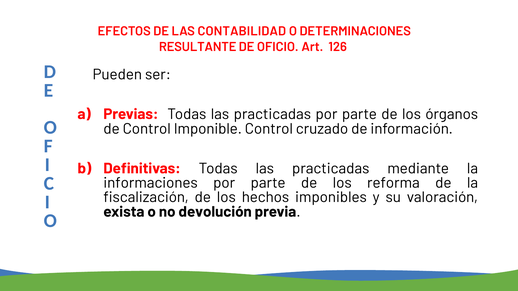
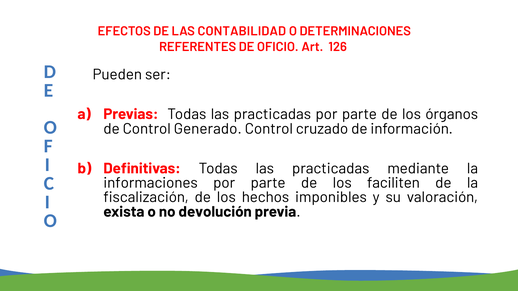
RESULTANTE: RESULTANTE -> REFERENTES (198, 47)
Imponible: Imponible -> Generado (208, 129)
reforma: reforma -> faciliten (393, 183)
